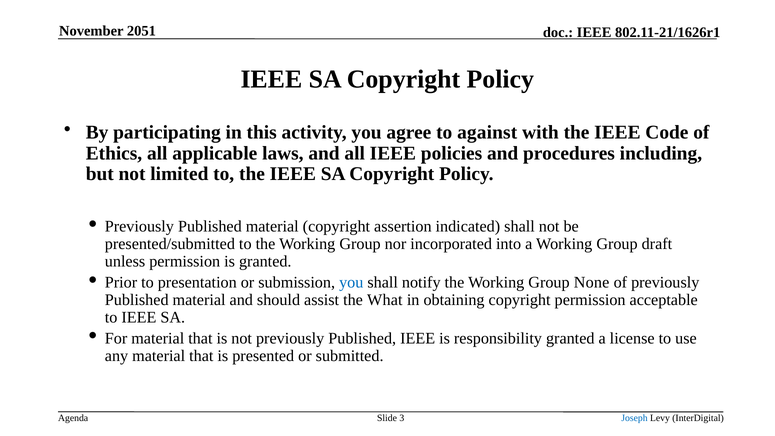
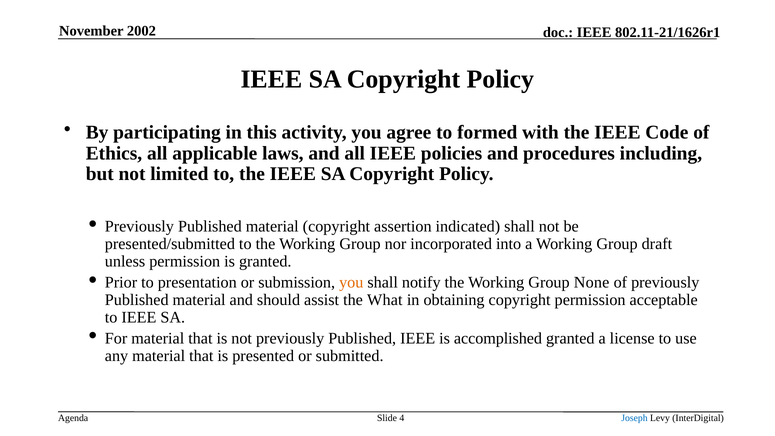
2051: 2051 -> 2002 (141, 31)
against: against -> formed (487, 132)
you colour: blue -> orange (351, 282)
responsibility: responsibility -> accomplished (498, 338)
3: 3 -> 4 (402, 418)
